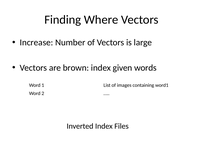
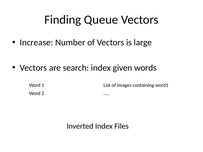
Where: Where -> Queue (101, 20)
brown: brown -> search (76, 68)
